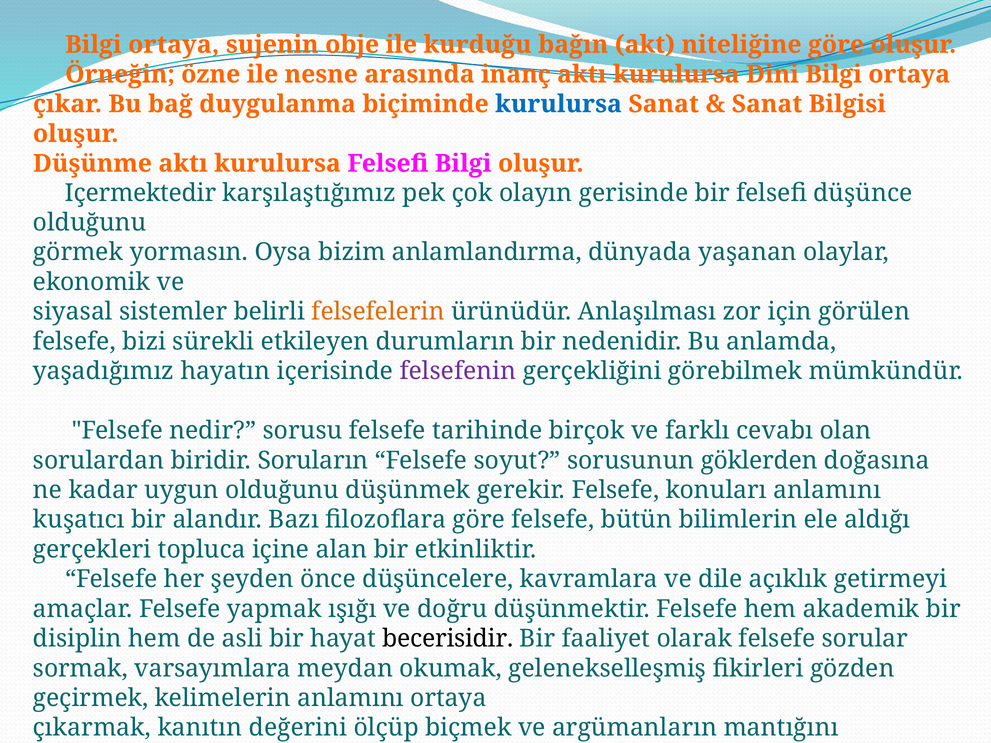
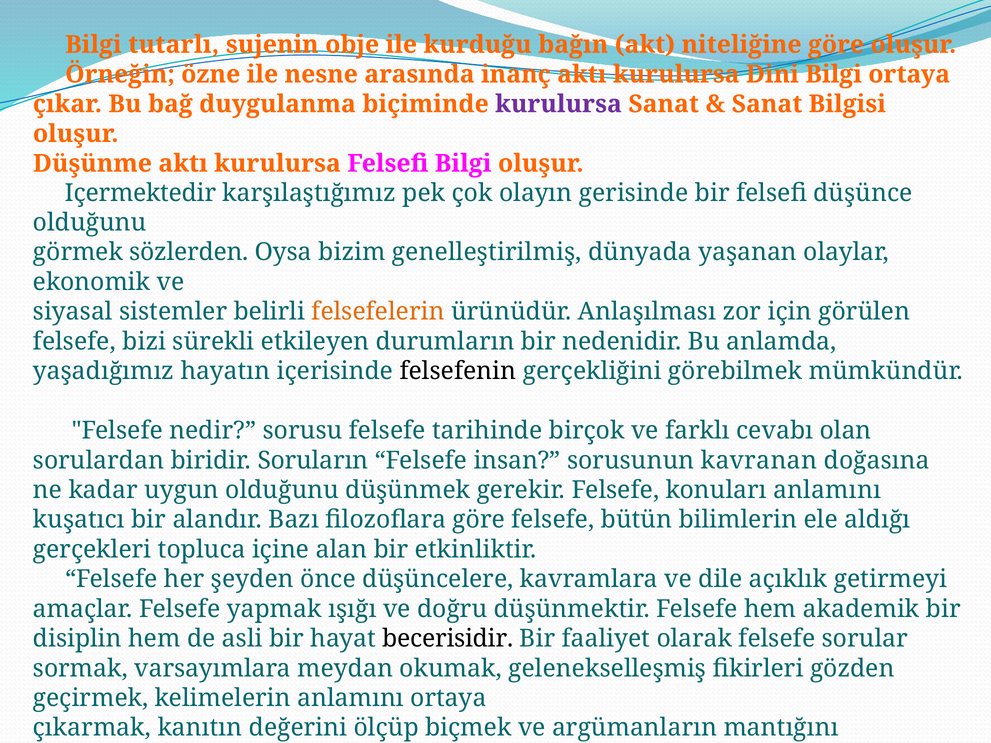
ortaya: ortaya -> tutarlı (174, 45)
kurulursa colour: blue -> purple (558, 104)
yormasın: yormasın -> sözlerden (189, 252)
anlamlandırma: anlamlandırma -> genelleştirilmiş (487, 252)
felsefenin colour: purple -> black (458, 371)
soyut: soyut -> insan (517, 460)
göklerden: göklerden -> kavranan (759, 460)
